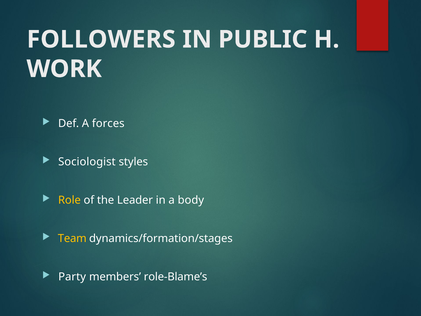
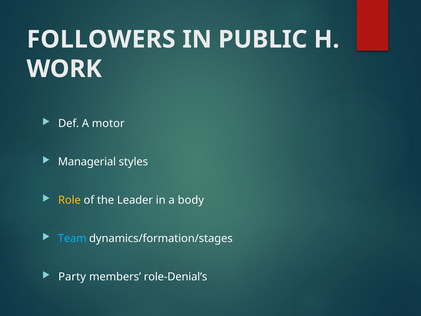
forces: forces -> motor (108, 123)
Sociologist: Sociologist -> Managerial (87, 162)
Team colour: yellow -> light blue (72, 238)
role-Blame’s: role-Blame’s -> role-Denial’s (176, 277)
